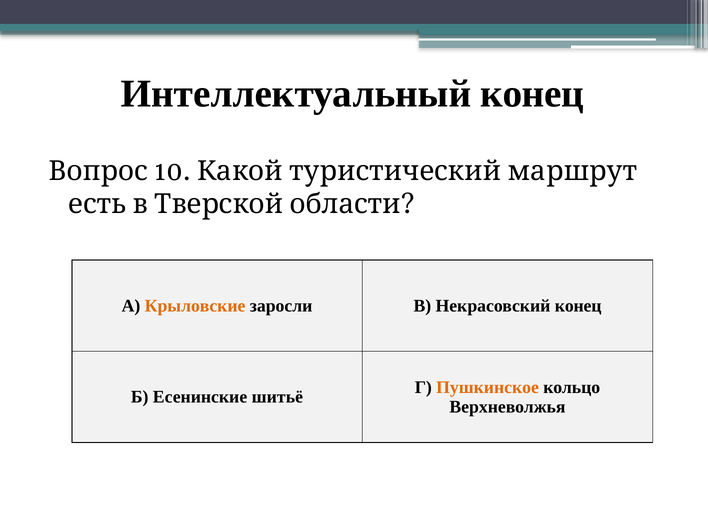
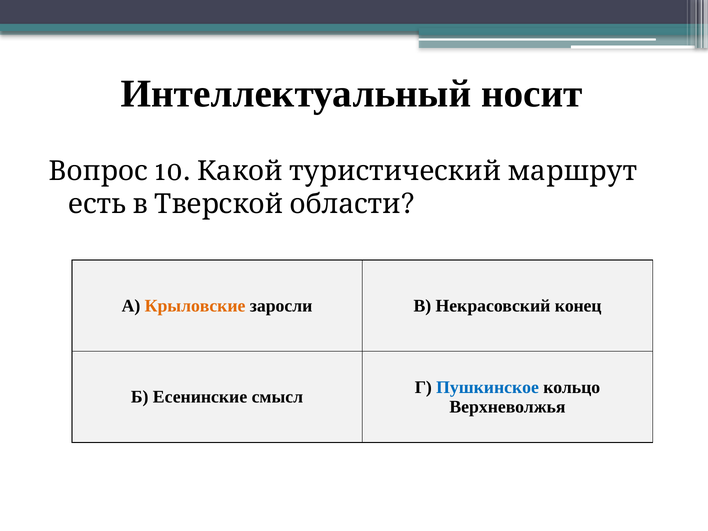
Интеллектуальный конец: конец -> носит (532, 94)
Пушкинское colour: orange -> blue (488, 387)
шитьё: шитьё -> смысл (277, 397)
